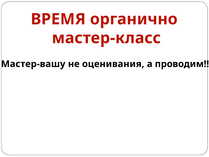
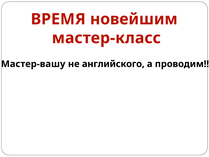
органично: органично -> новейшим (134, 19)
оценивания: оценивания -> английского (113, 64)
